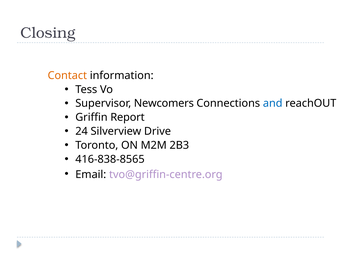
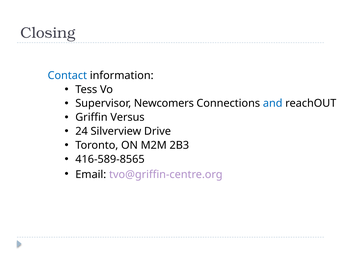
Contact colour: orange -> blue (67, 75)
Report: Report -> Versus (128, 117)
416-838-8565: 416-838-8565 -> 416-589-8565 (110, 159)
